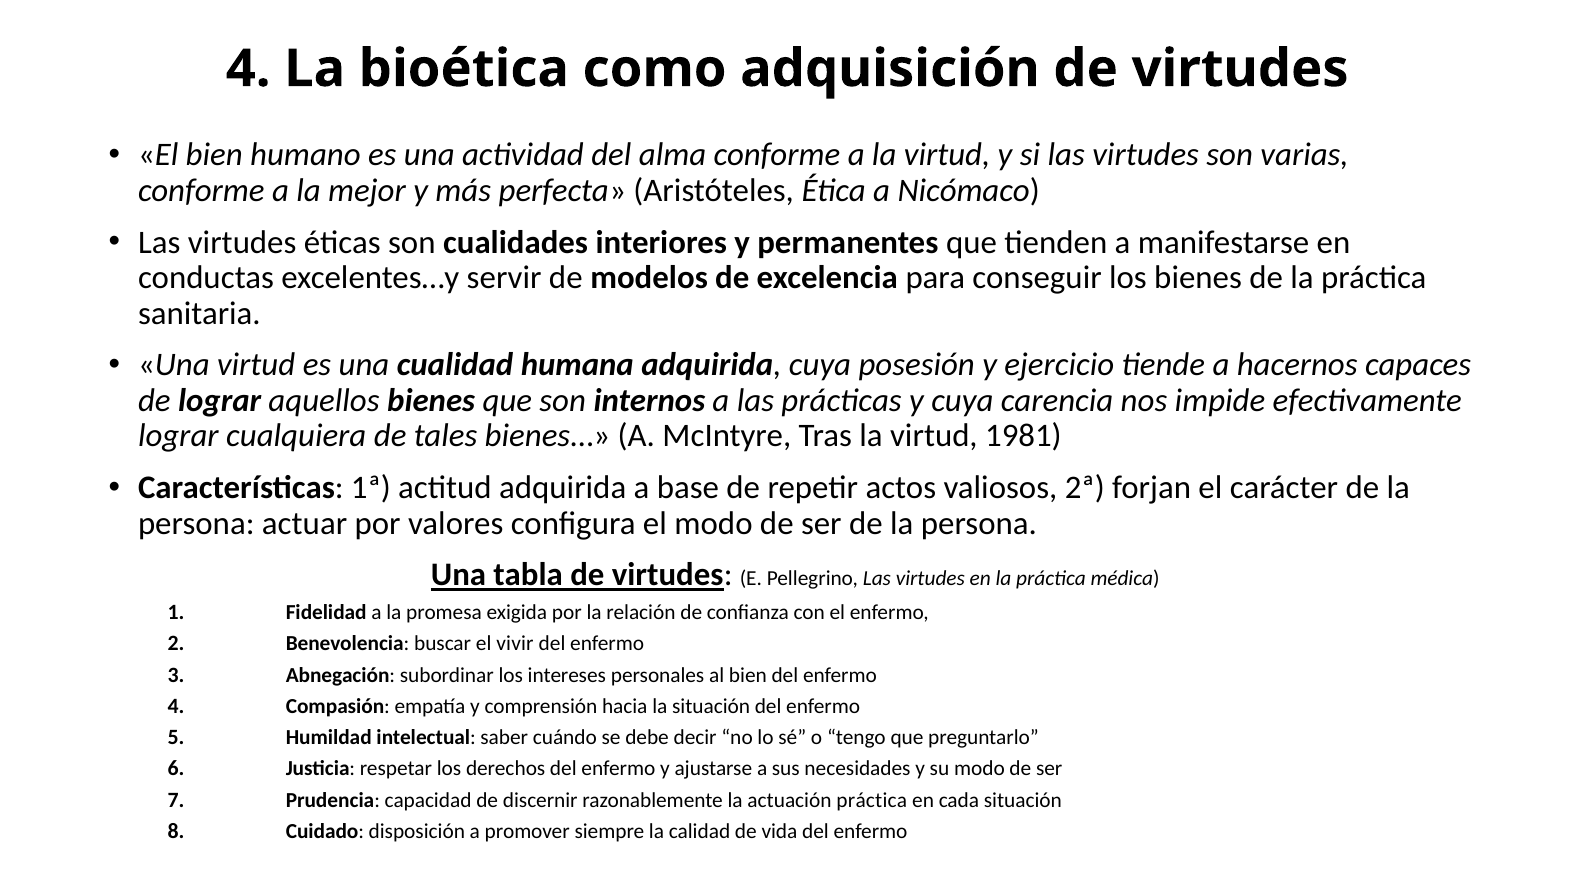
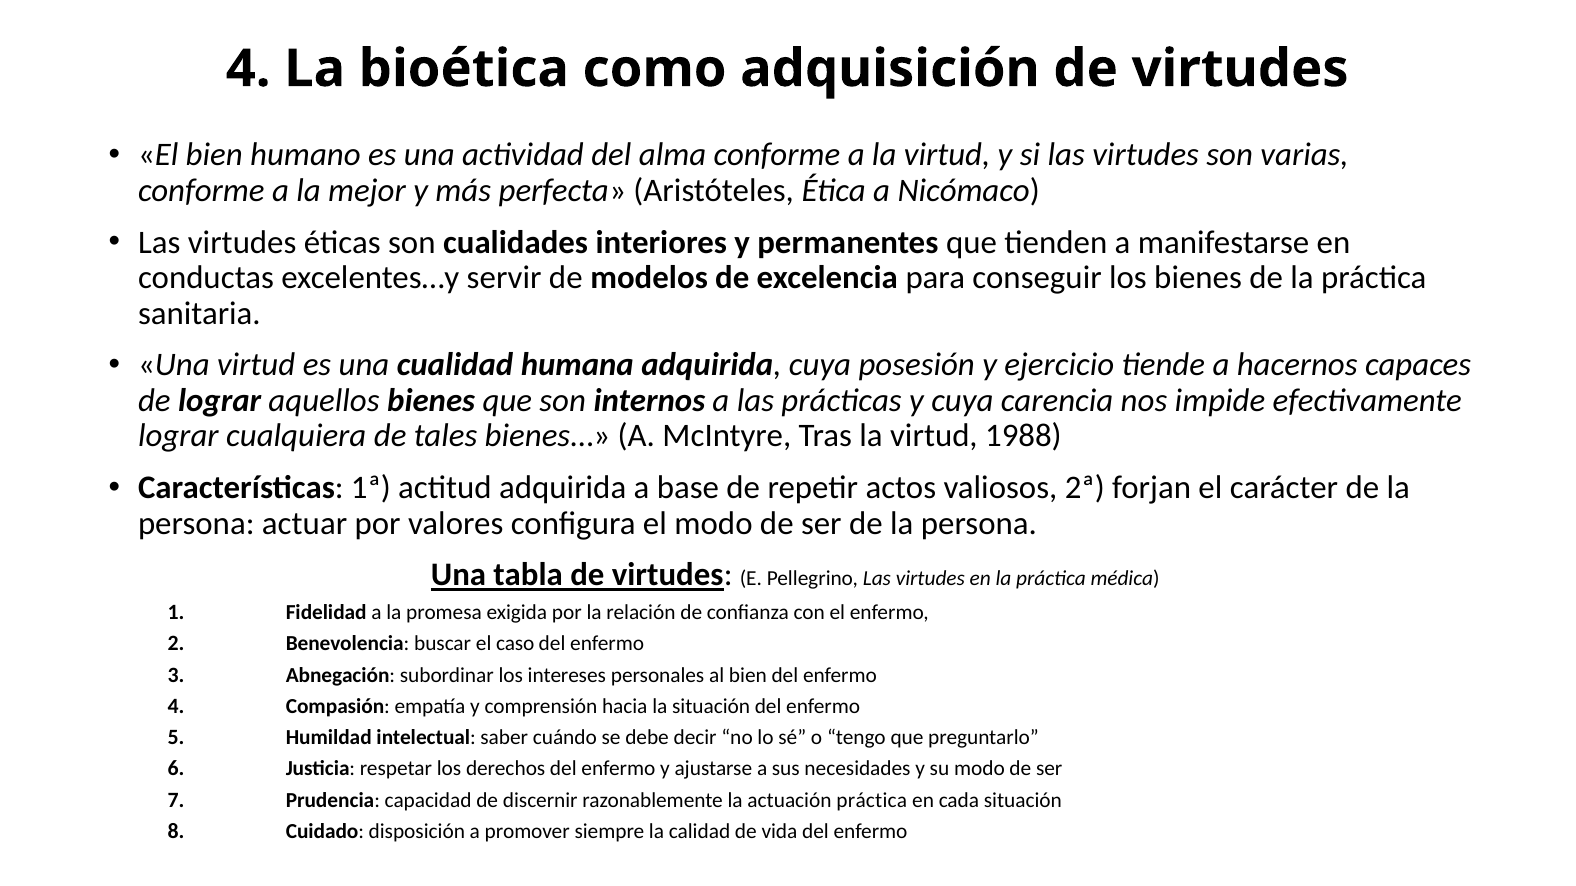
1981: 1981 -> 1988 (1023, 436)
vivir: vivir -> caso (515, 644)
